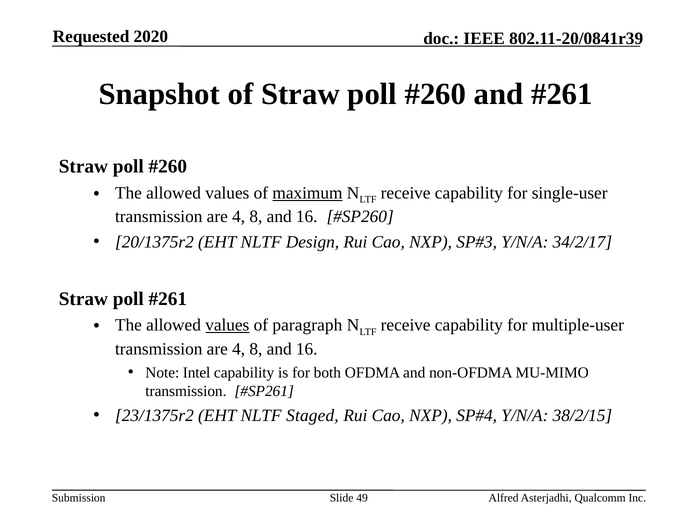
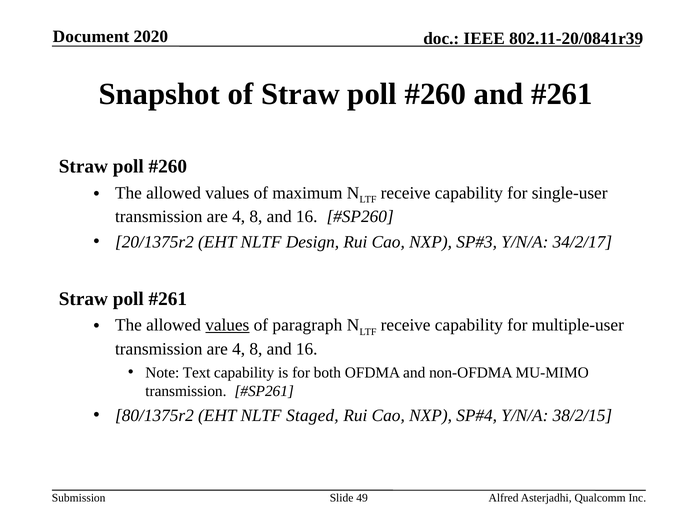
Requested: Requested -> Document (91, 37)
maximum underline: present -> none (307, 193)
Intel: Intel -> Text (197, 373)
23/1375r2: 23/1375r2 -> 80/1375r2 (154, 416)
